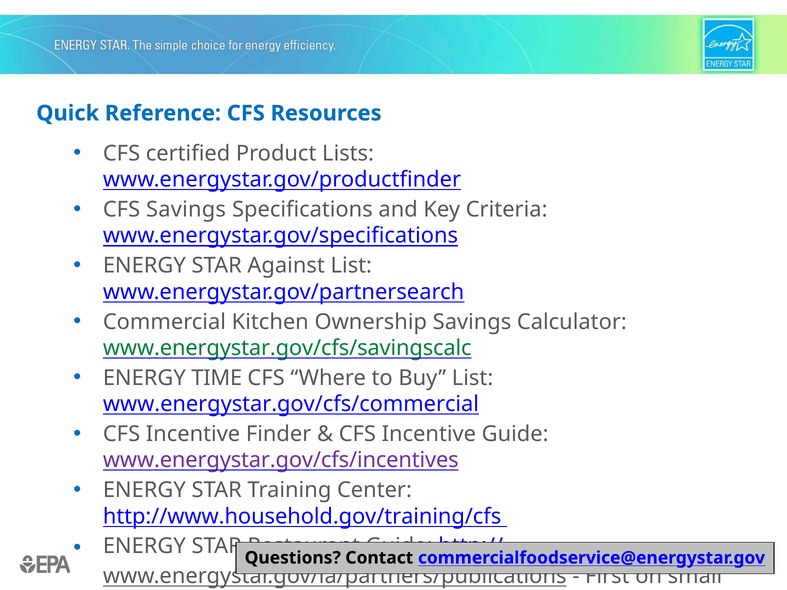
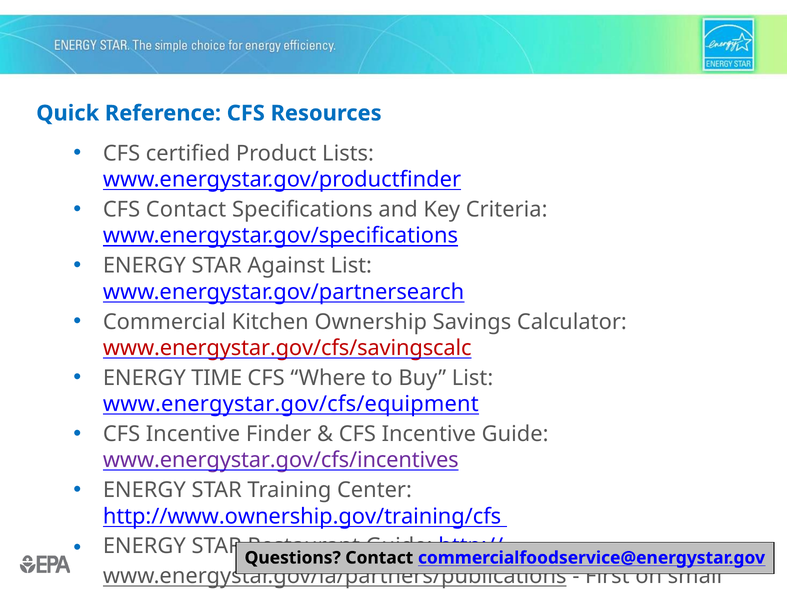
CFS Savings: Savings -> Contact (186, 210)
www.energystar.gov/cfs/savingscalc colour: green -> red (287, 348)
www.energystar.gov/cfs/commercial: www.energystar.gov/cfs/commercial -> www.energystar.gov/cfs/equipment (291, 404)
http://www.household.gov/training/cfs: http://www.household.gov/training/cfs -> http://www.ownership.gov/training/cfs (302, 517)
